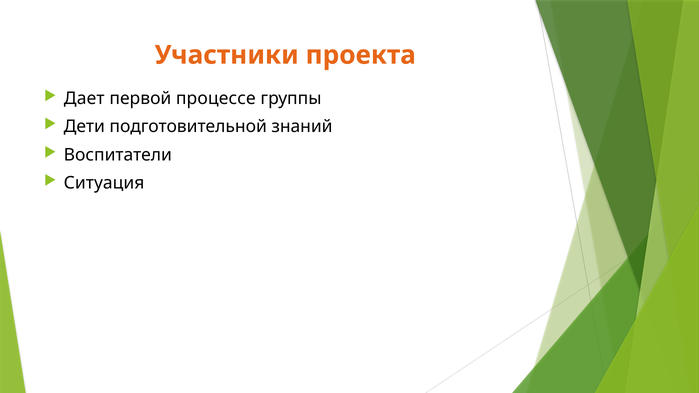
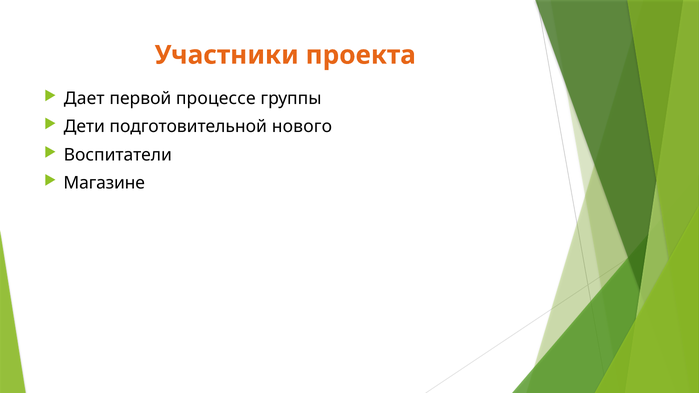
знаний: знаний -> нового (302, 127)
Ситуация: Ситуация -> Магазине (104, 183)
